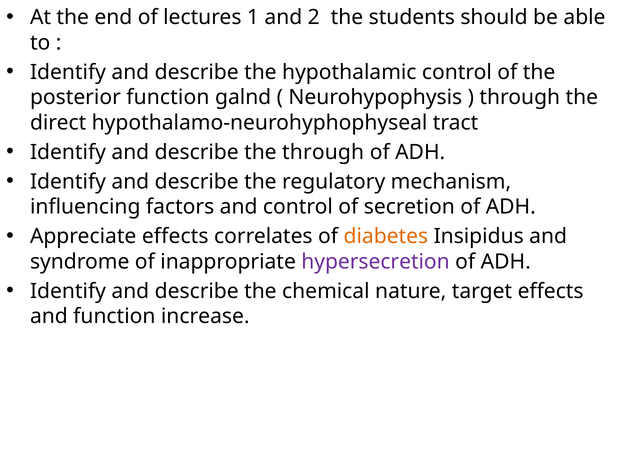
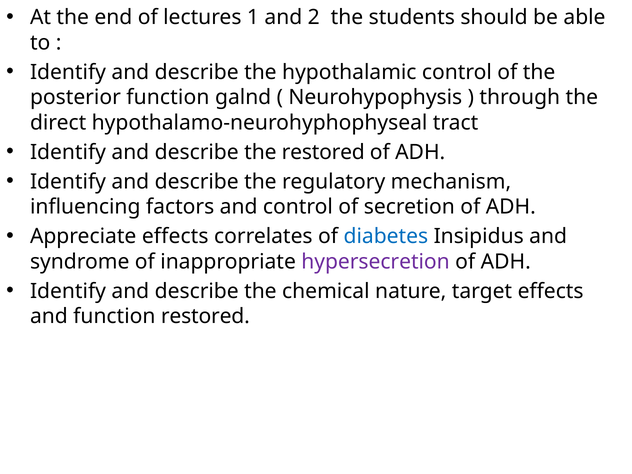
the through: through -> restored (323, 152)
diabetes colour: orange -> blue (386, 236)
function increase: increase -> restored (205, 316)
